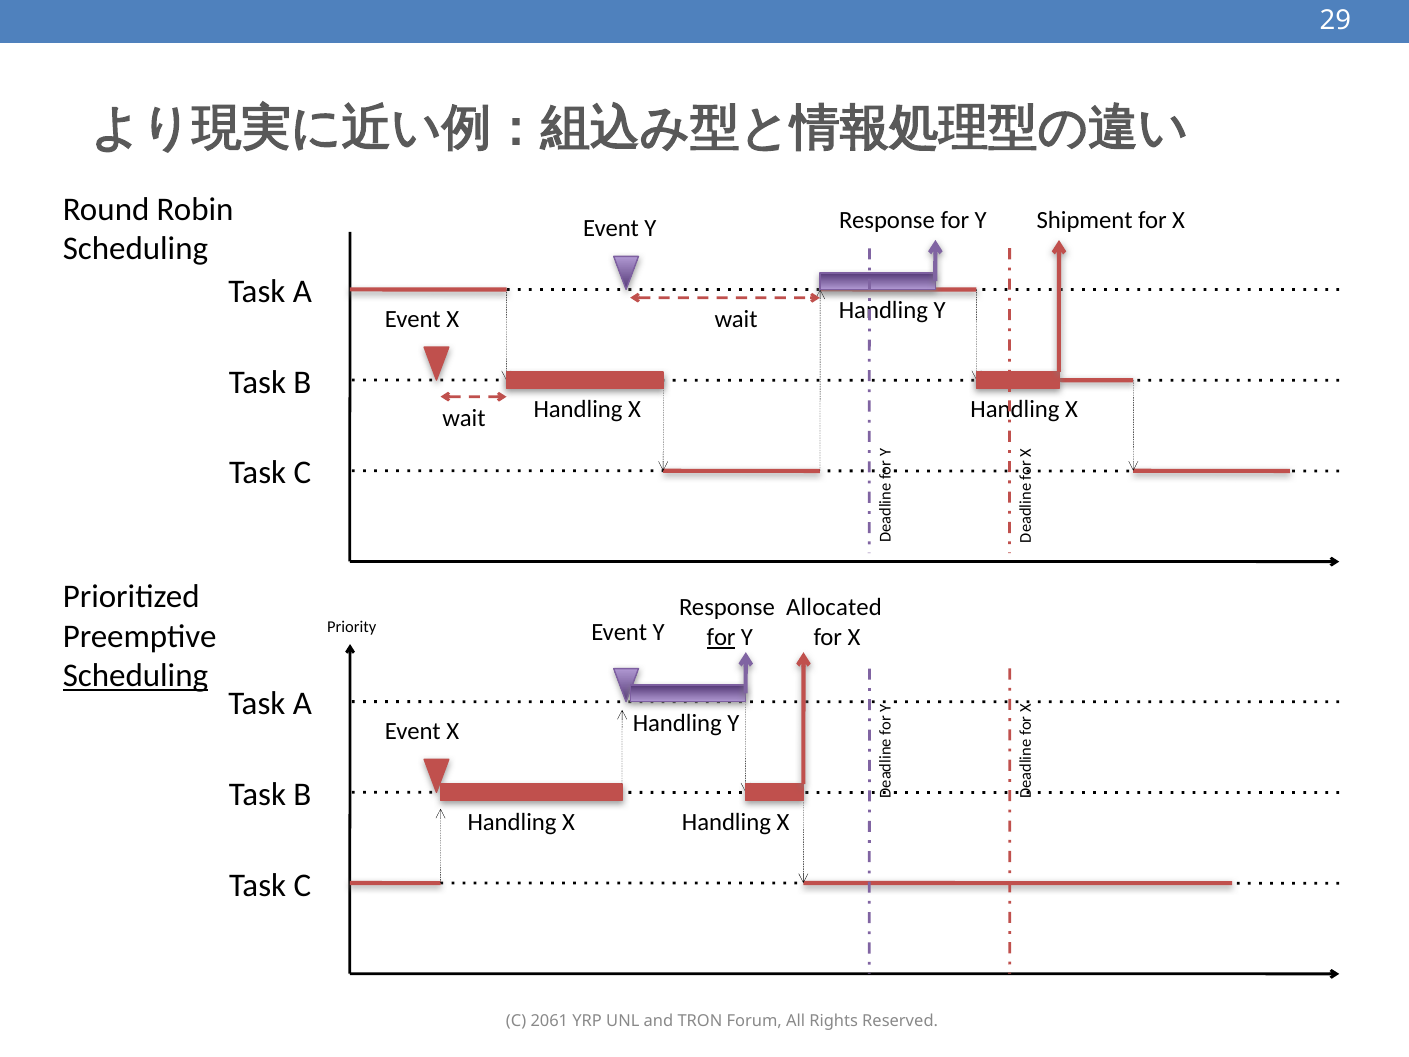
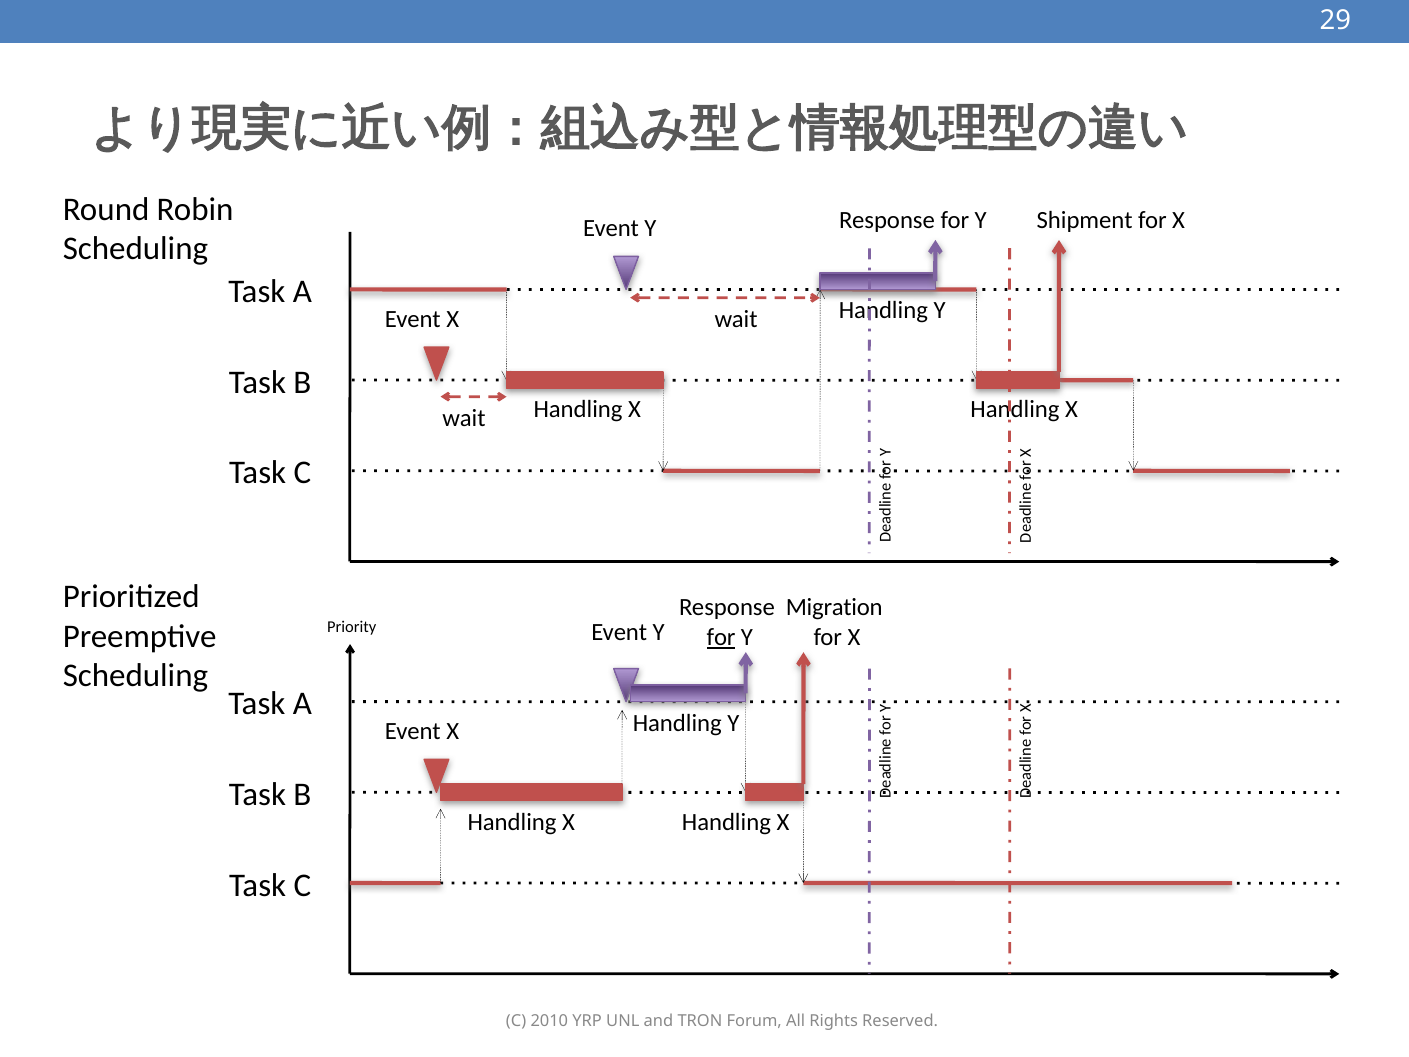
Allocated: Allocated -> Migration (834, 608)
Scheduling underline: present -> none (135, 676)
2061: 2061 -> 2010 (549, 1021)
